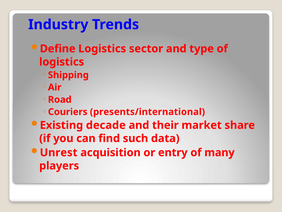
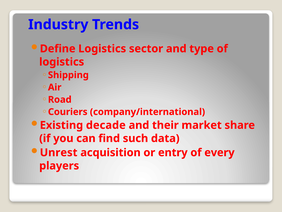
presents/international: presents/international -> company/international (147, 112)
many: many -> every (219, 152)
